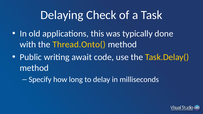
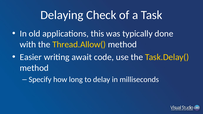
Thread.Onto(: Thread.Onto( -> Thread.Allow( (79, 45)
Public: Public -> Easier (31, 57)
